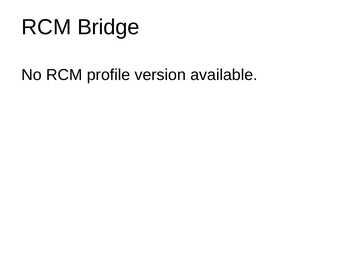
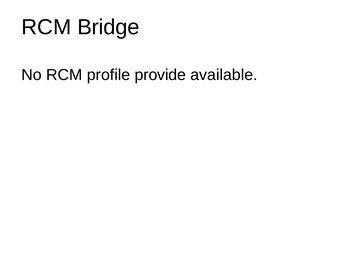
version: version -> provide (160, 75)
